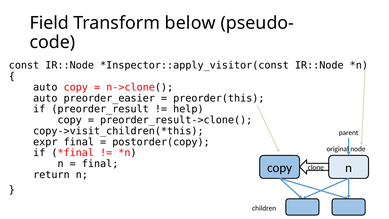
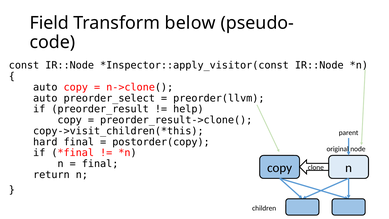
preorder_easier: preorder_easier -> preorder_select (109, 98)
preorder(this: preorder(this -> preorder(llvm (219, 98)
expr: expr -> hard (45, 142)
